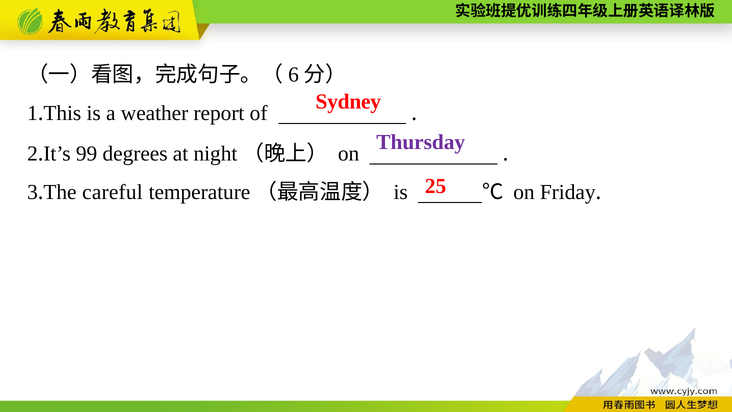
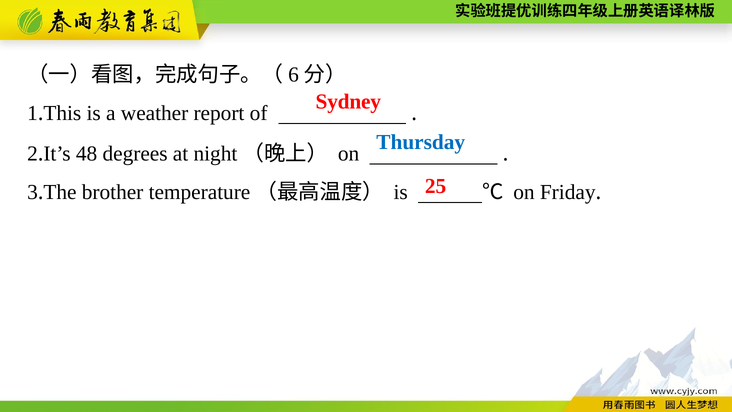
Thursday colour: purple -> blue (421, 142)
99: 99 -> 48 (87, 154)
careful: careful -> brother (113, 192)
